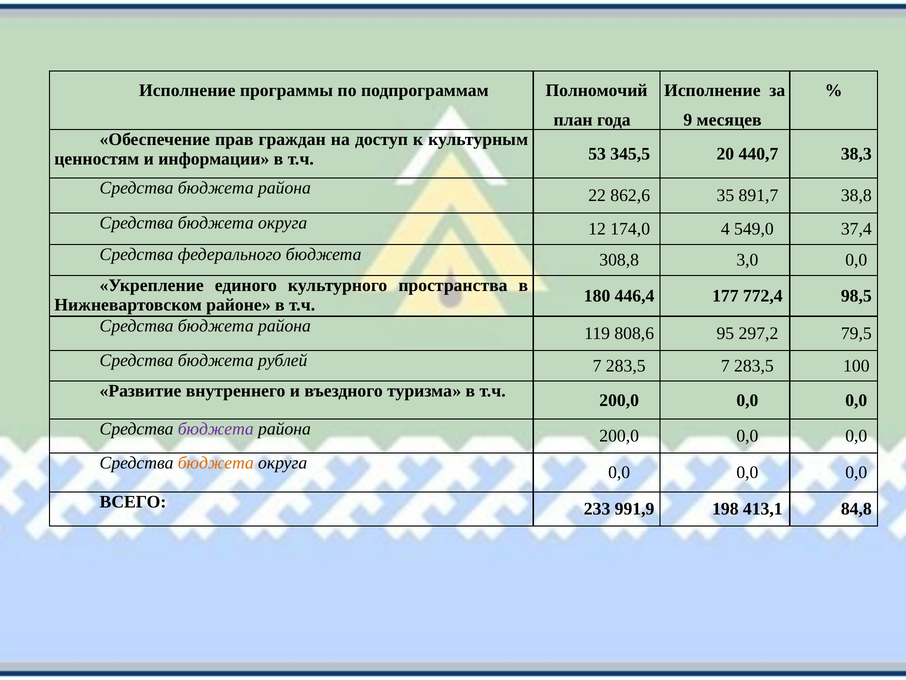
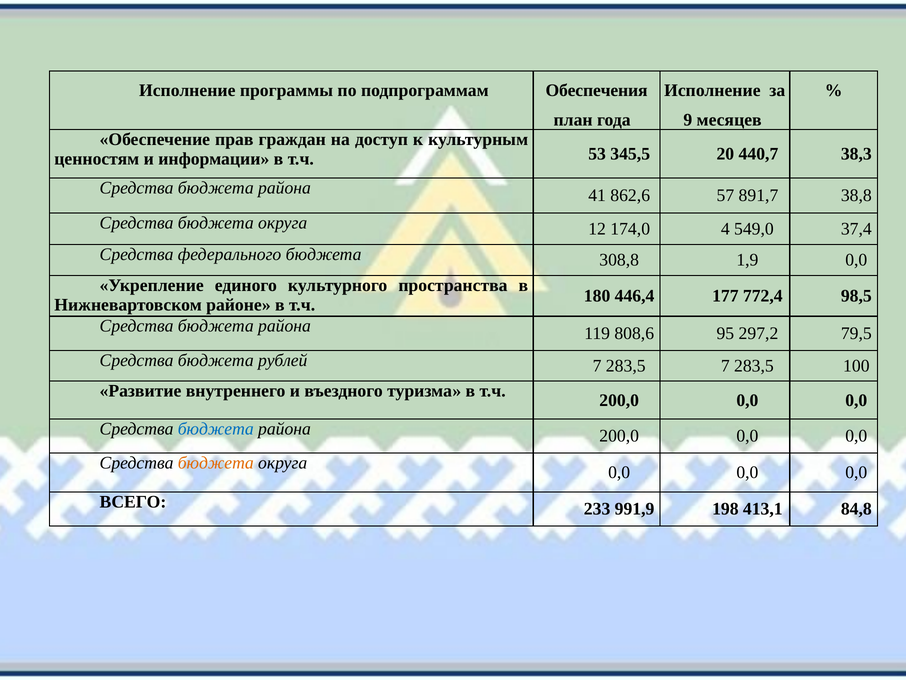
Полномочий: Полномочий -> Обеспечения (597, 90)
22: 22 -> 41 (597, 196)
35: 35 -> 57 (725, 196)
3,0: 3,0 -> 1,9 (747, 260)
бюджета colour: purple -> blue (216, 429)
